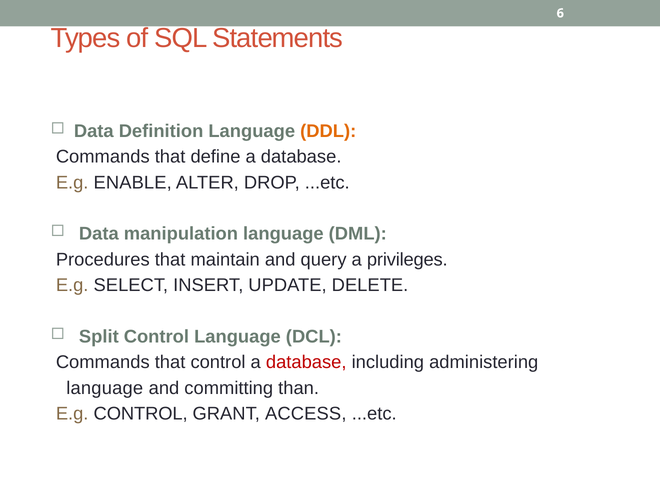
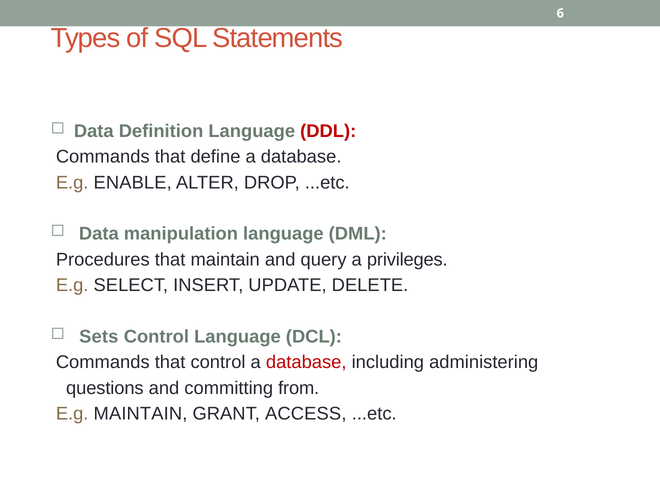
DDL colour: orange -> red (328, 131)
Split: Split -> Sets (99, 337)
language: language -> questions (105, 388)
than: than -> from (299, 388)
E.g CONTROL: CONTROL -> MAINTAIN (140, 414)
